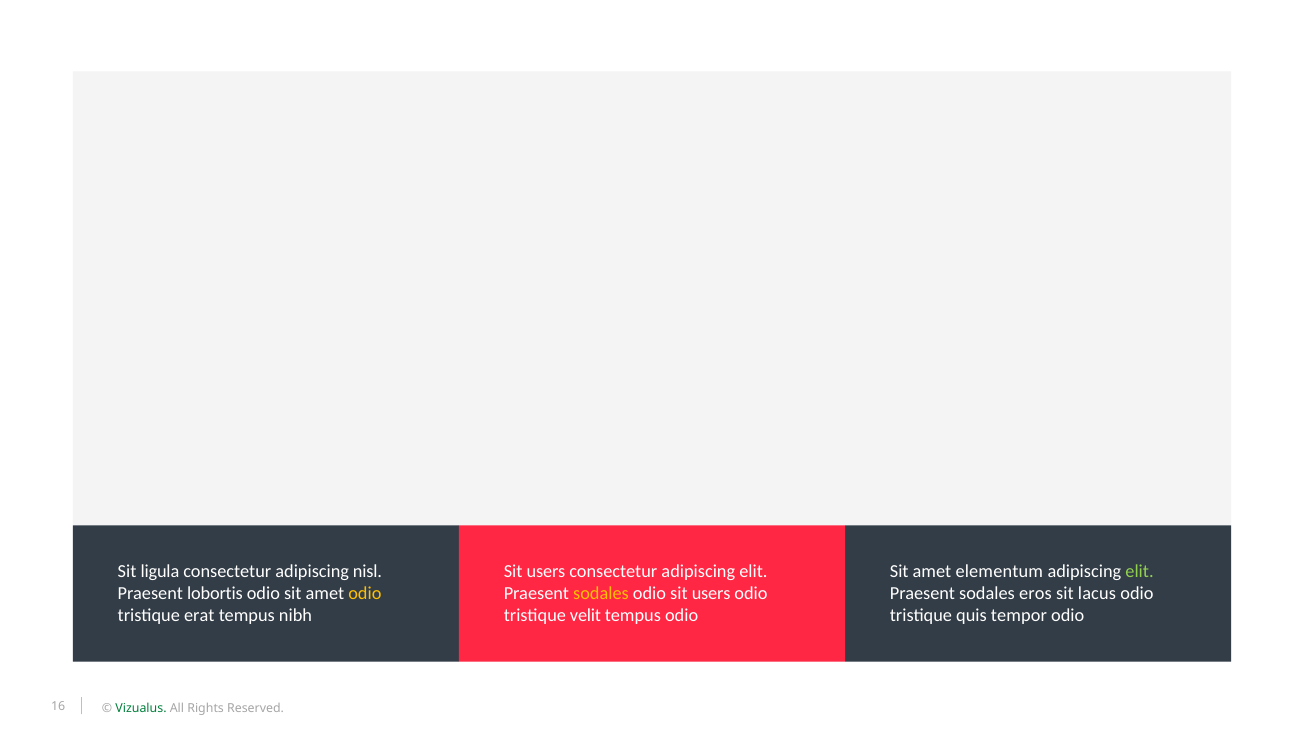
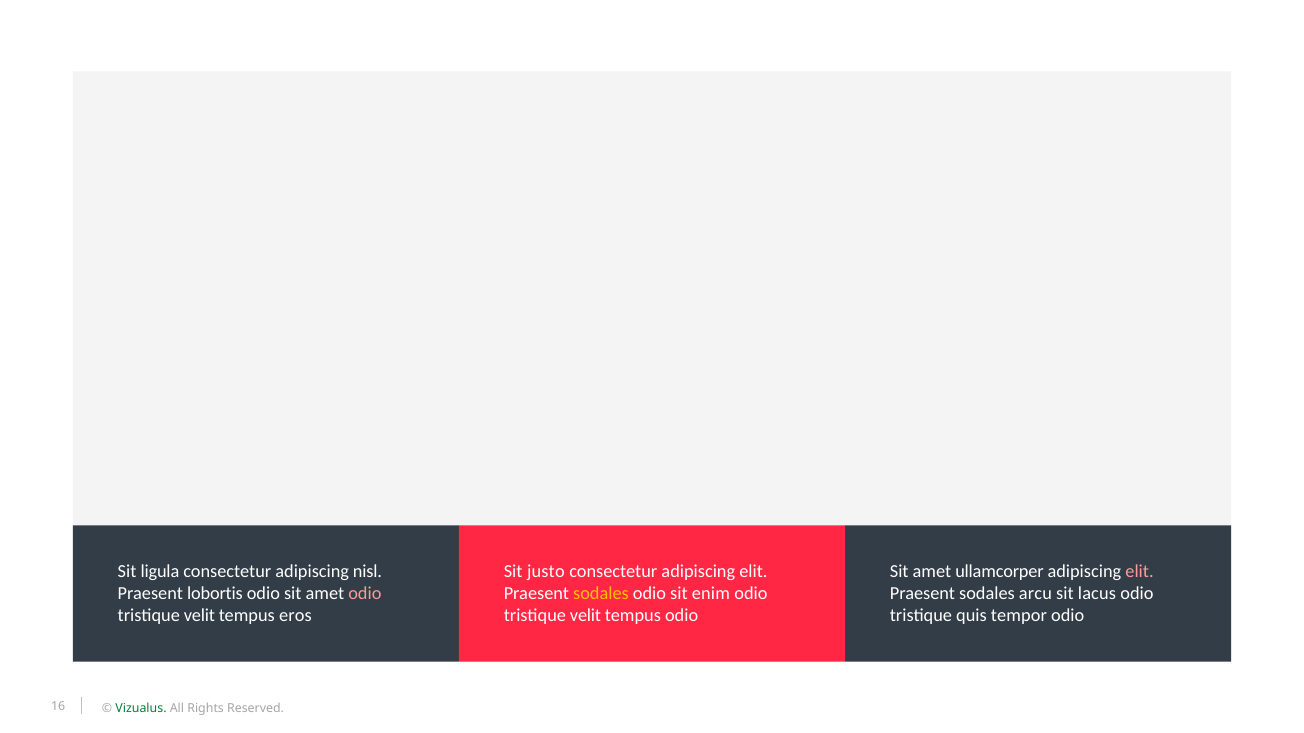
users: users -> justo (546, 572)
elementum: elementum -> ullamcorper (999, 572)
elit colour: light green -> pink (1140, 572)
odio colour: yellow -> pink (365, 594)
users: users -> enim (711, 594)
eros: eros -> arcu (1035, 594)
erat: erat -> velit (199, 616)
nibh: nibh -> eros (295, 616)
